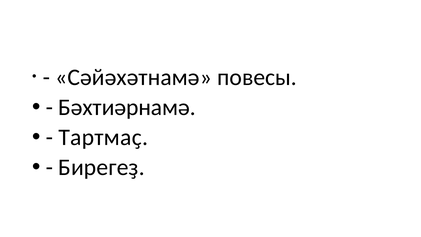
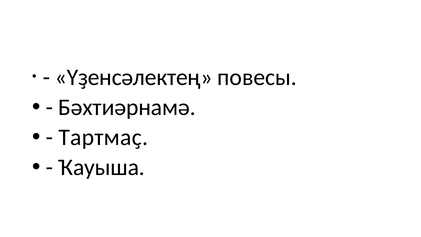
Сәйәхәтнамә: Сәйәхәтнамә -> Үҙенсәлектең (134, 77)
Бирегеҙ: Бирегеҙ -> Ҡауыша (102, 167)
